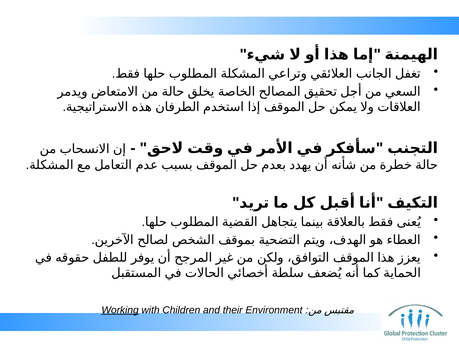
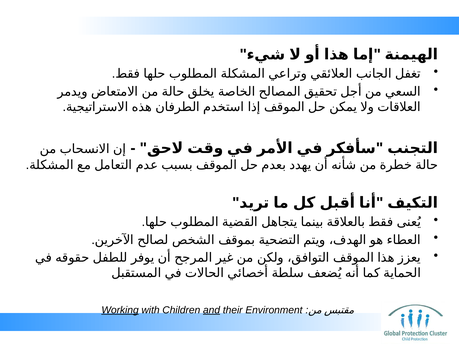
and underline: none -> present (212, 310)
